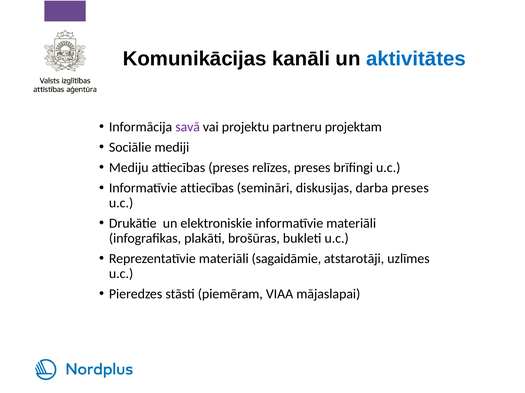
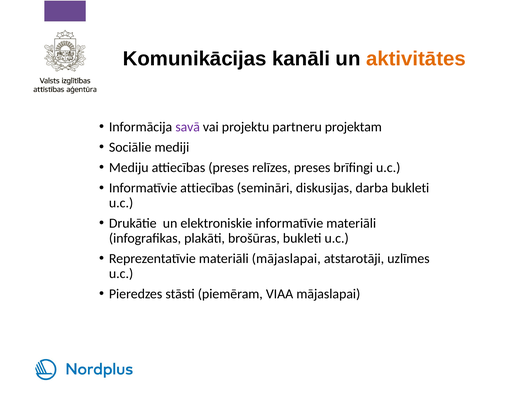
aktivitātes colour: blue -> orange (416, 59)
darba preses: preses -> bukleti (410, 188)
materiāli sagaidāmie: sagaidāmie -> mājaslapai (286, 259)
